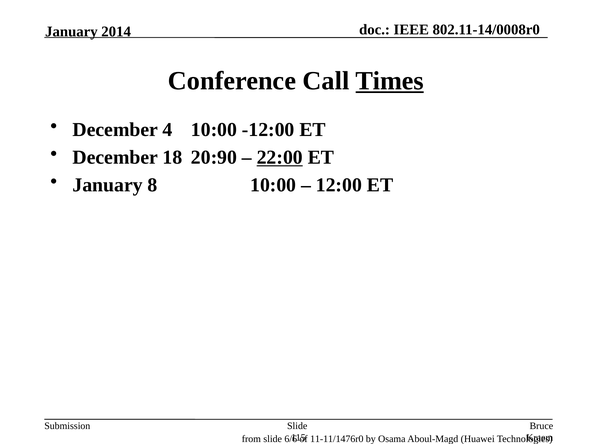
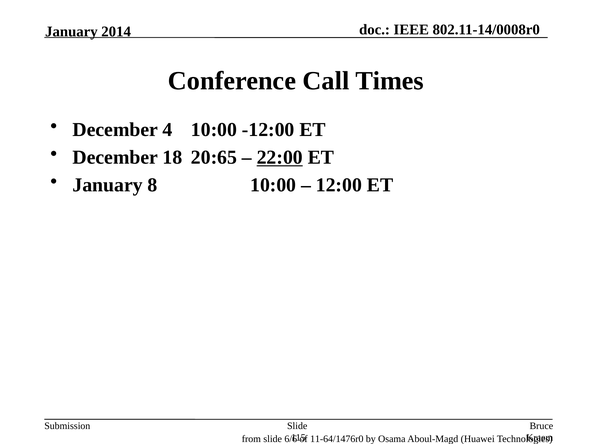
Times underline: present -> none (390, 81)
20:90: 20:90 -> 20:65 (214, 157)
11-11/1476r0: 11-11/1476r0 -> 11-64/1476r0 (337, 439)
